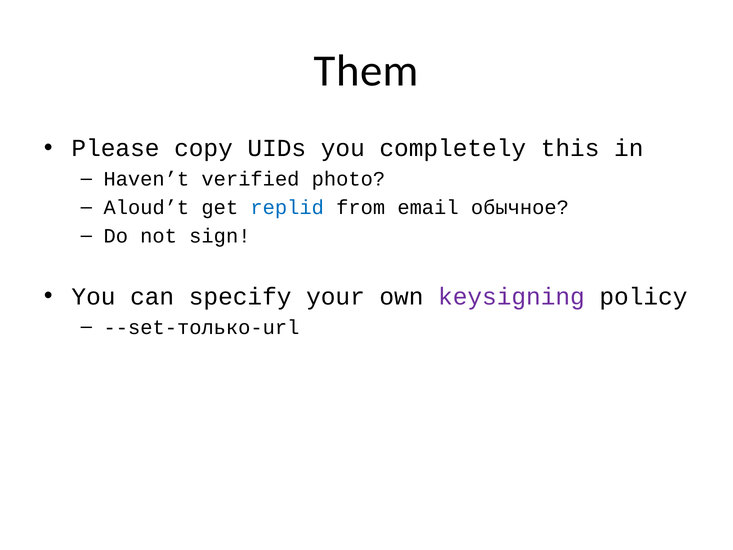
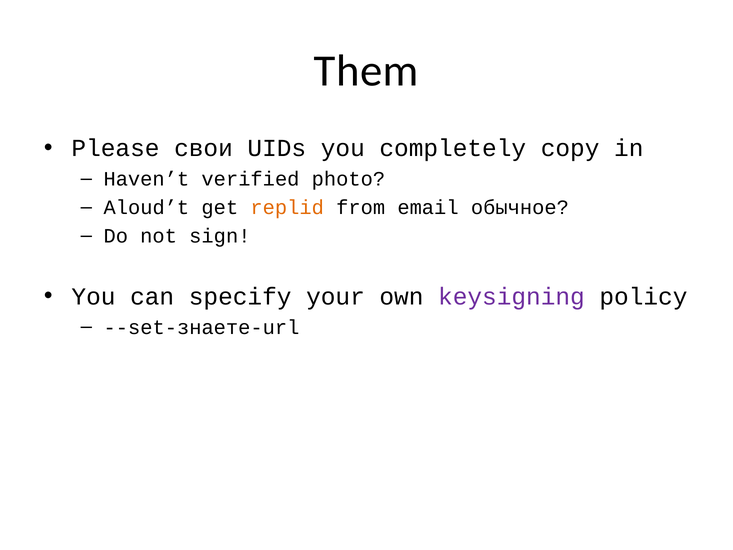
copy: copy -> свои (203, 148)
this: this -> copy (570, 148)
replid colour: blue -> orange (287, 207)
--set-только-url: --set-только-url -> --set-знаете-url (201, 327)
